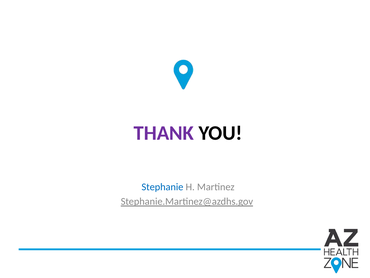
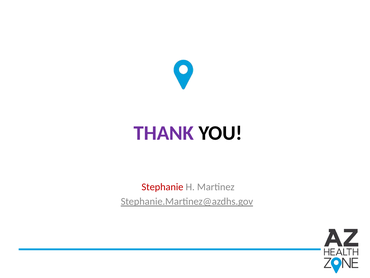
Stephanie colour: blue -> red (162, 187)
